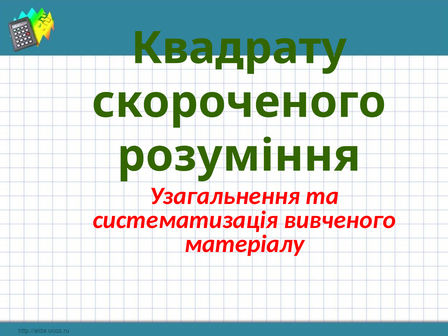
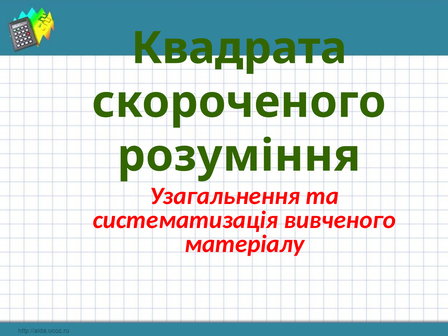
Квадрату: Квадрату -> Квадрата (239, 48)
